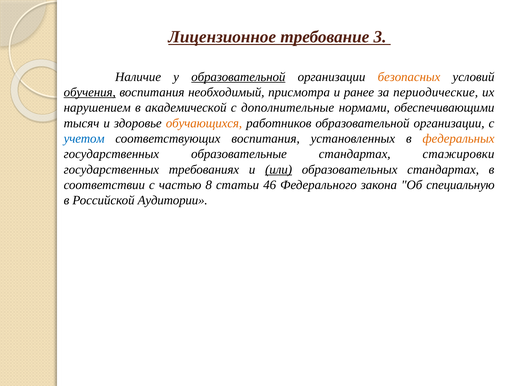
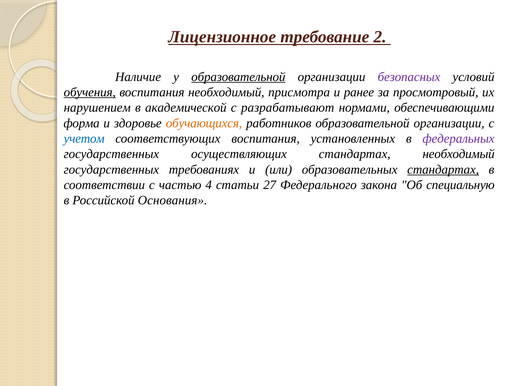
3: 3 -> 2 (380, 37)
безопасных colour: orange -> purple (409, 77)
периодические: периодические -> просмотровый (436, 92)
дополнительные: дополнительные -> разрабатывают (288, 108)
тысяч: тысяч -> форма (82, 123)
федеральных colour: orange -> purple (459, 138)
образовательные: образовательные -> осуществляющих (239, 154)
стандартах стажировки: стажировки -> необходимый (459, 154)
или underline: present -> none (279, 169)
стандартах underline: none -> present (443, 169)
8: 8 -> 4 (209, 185)
46: 46 -> 27 (270, 185)
Аудитории: Аудитории -> Основания (173, 200)
